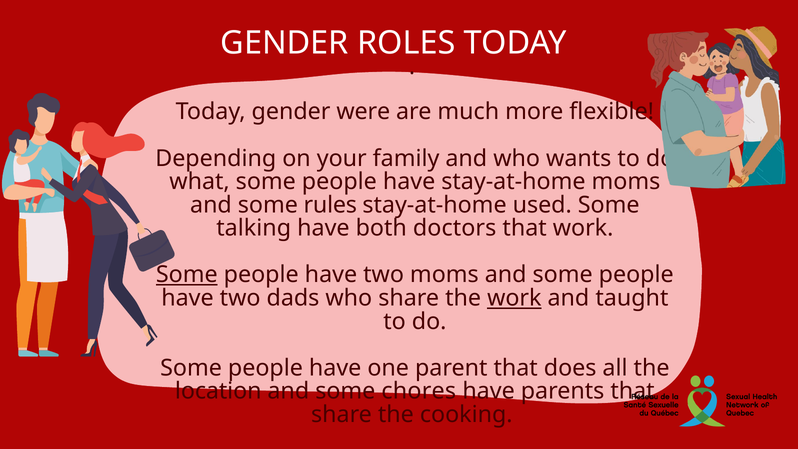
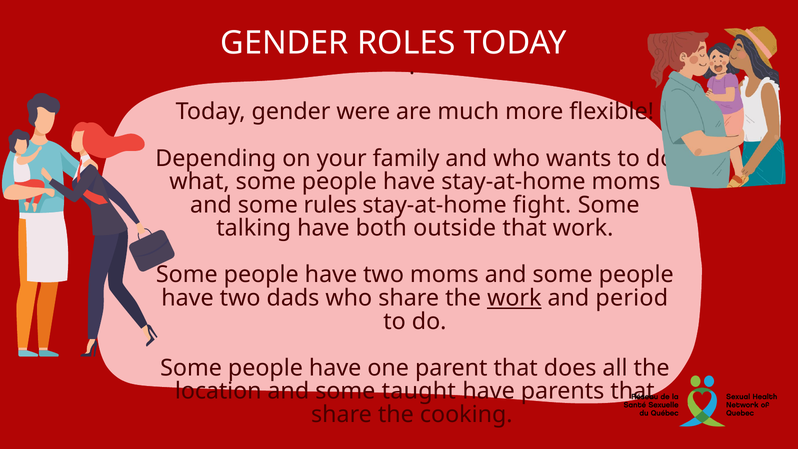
used: used -> fight (542, 205)
doctors: doctors -> outside (455, 228)
Some underline: present -> none (187, 275)
taught: taught -> period (632, 298)
chores: chores -> taught (419, 391)
